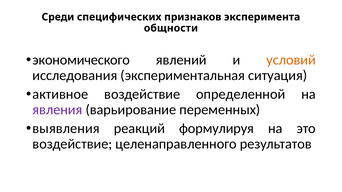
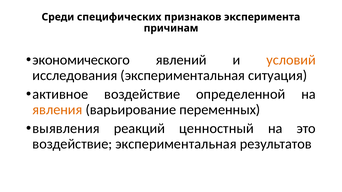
общности: общности -> причинам (171, 28)
явления colour: purple -> orange (57, 110)
формулируя: формулируя -> ценностный (216, 129)
воздействие целенаправленного: целенаправленного -> экспериментальная (176, 144)
